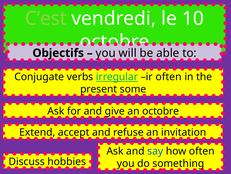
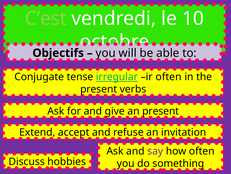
verbs: verbs -> tense (80, 76)
some: some -> verbs (133, 89)
an octobre: octobre -> present (161, 111)
say colour: blue -> purple (155, 150)
